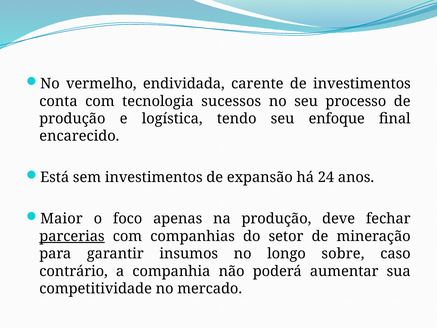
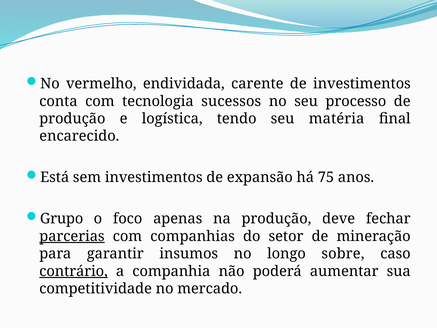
enfoque: enfoque -> matéria (337, 119)
24: 24 -> 75 (326, 177)
Maior: Maior -> Grupo (62, 219)
contrário underline: none -> present (74, 271)
